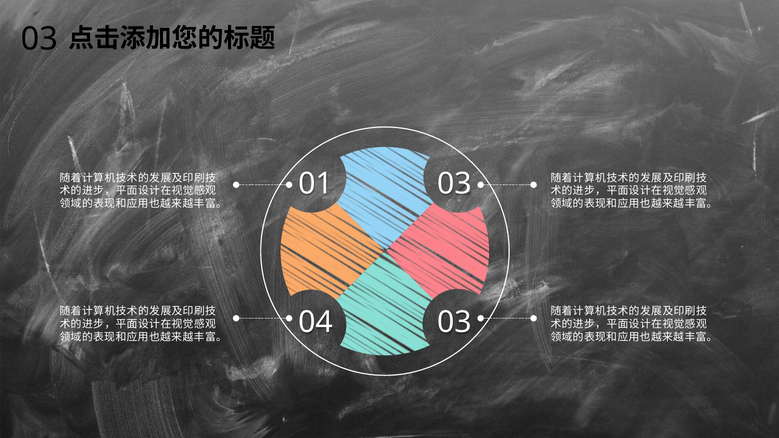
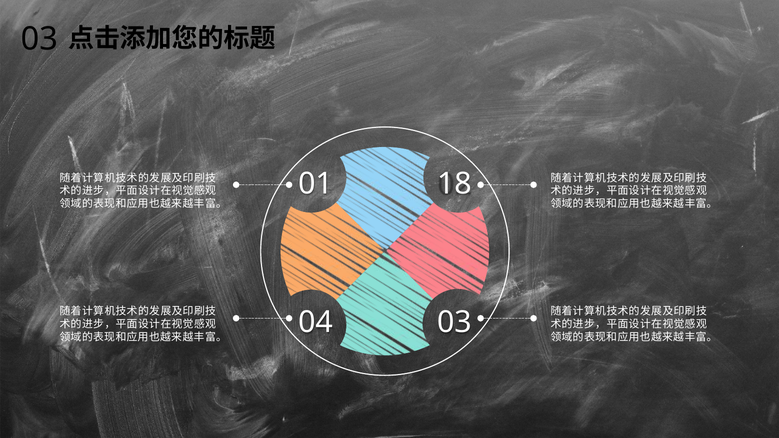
01 03: 03 -> 18 (454, 184)
